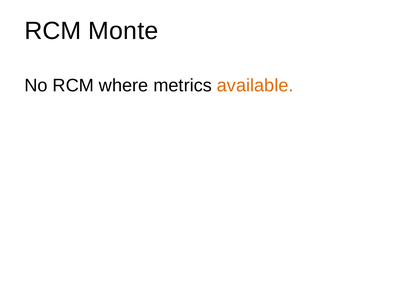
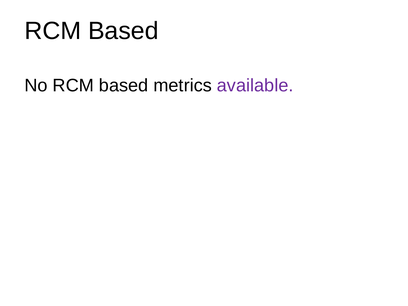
Monte: Monte -> Based (123, 31)
No RCM where: where -> based (124, 86)
available colour: orange -> purple (255, 86)
